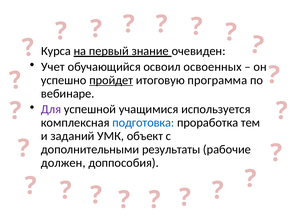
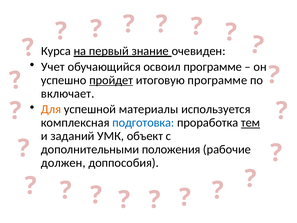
освоил освоенных: освоенных -> программе (213, 67)
итоговую программа: программа -> программе (217, 80)
вебинаре: вебинаре -> включает (68, 93)
Для colour: purple -> orange (51, 109)
учащимися: учащимися -> материалы (149, 109)
тем underline: none -> present (251, 123)
результаты: результаты -> положения (171, 149)
